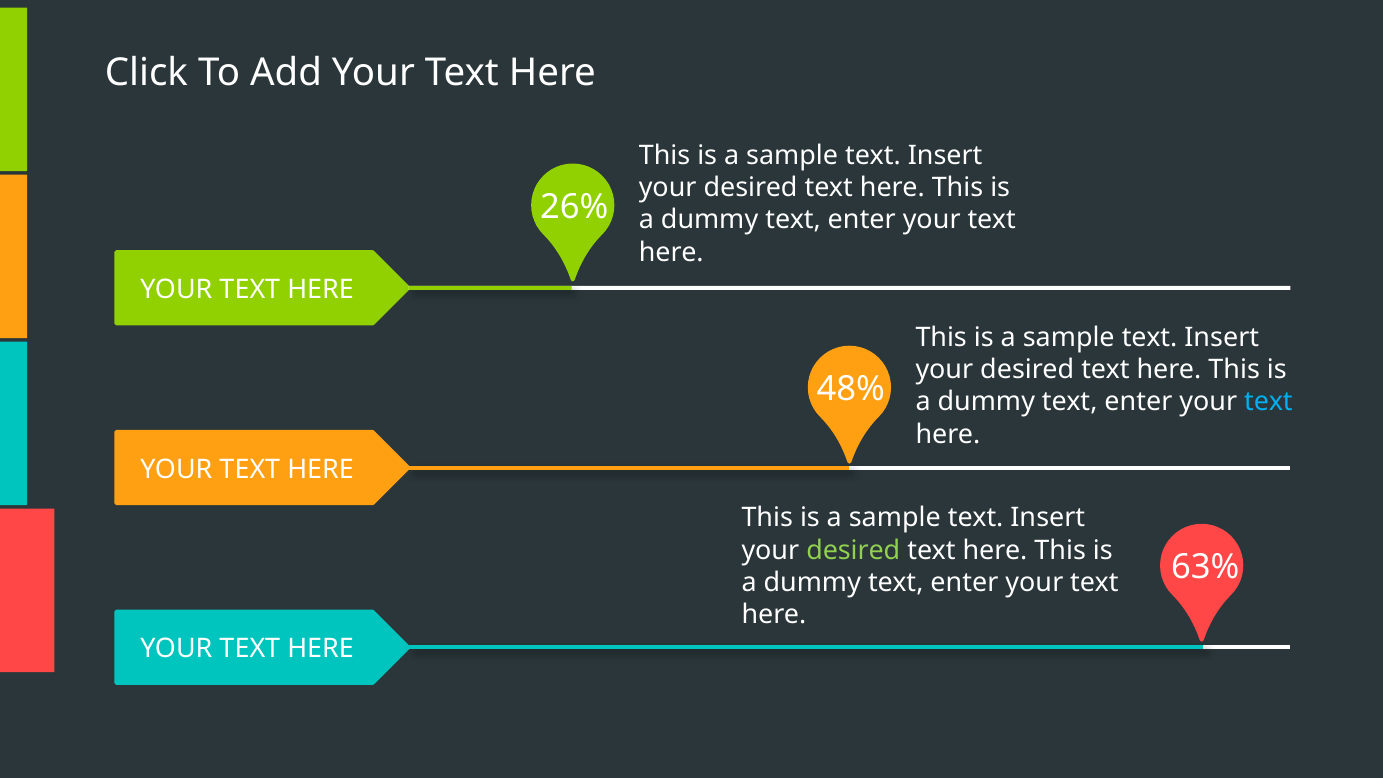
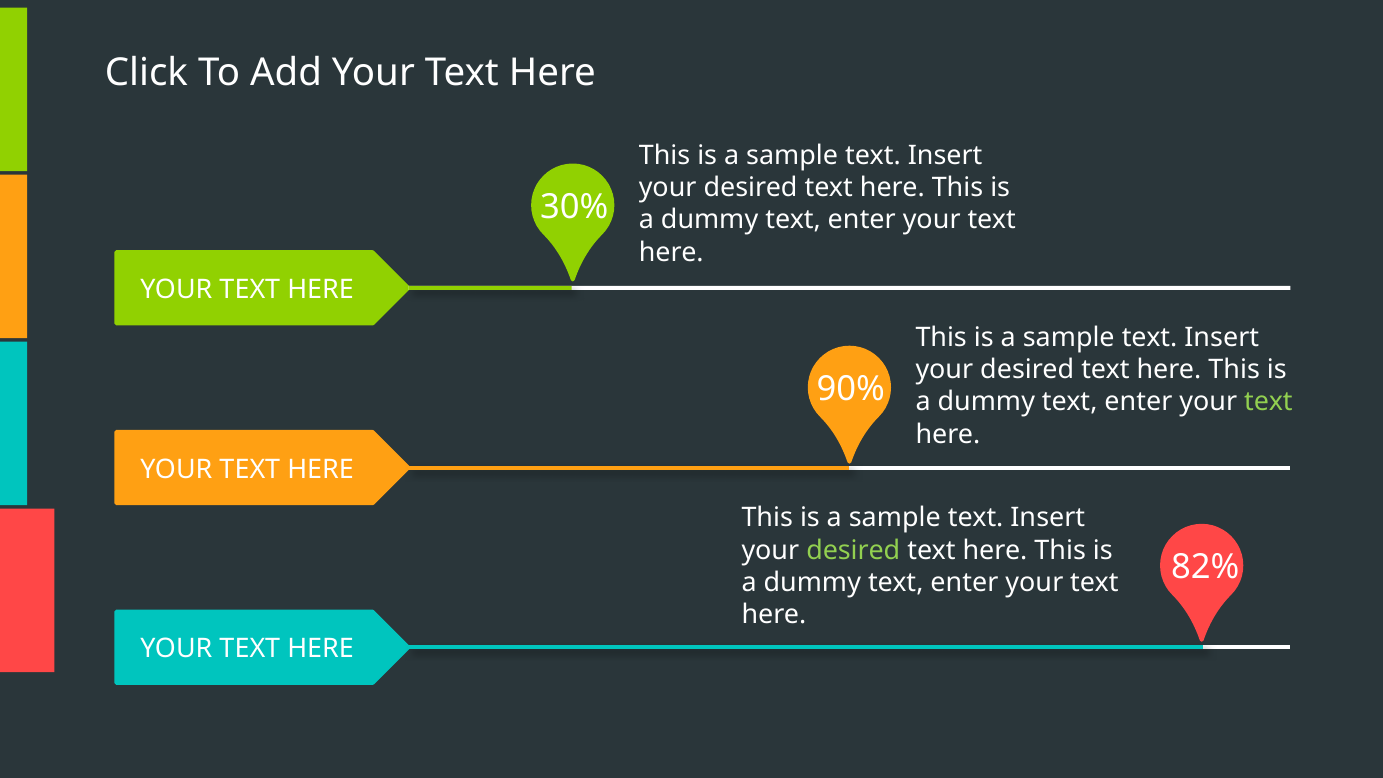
26%: 26% -> 30% (574, 207)
48%: 48% -> 90% (851, 389)
text colour: light blue -> light green (1268, 402)
63%: 63% -> 82% (1205, 567)
